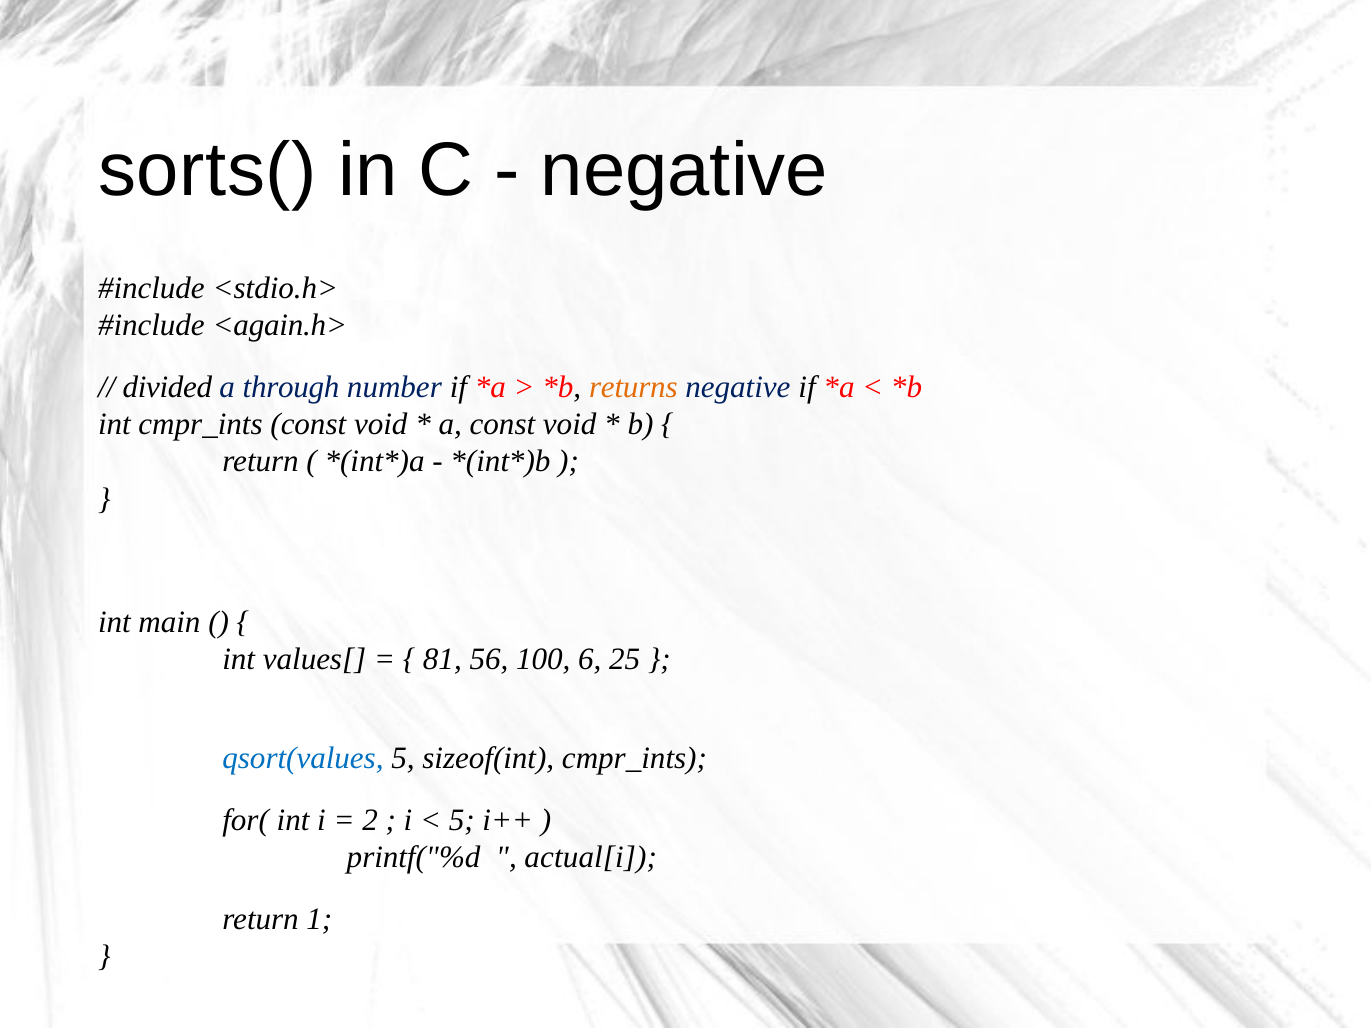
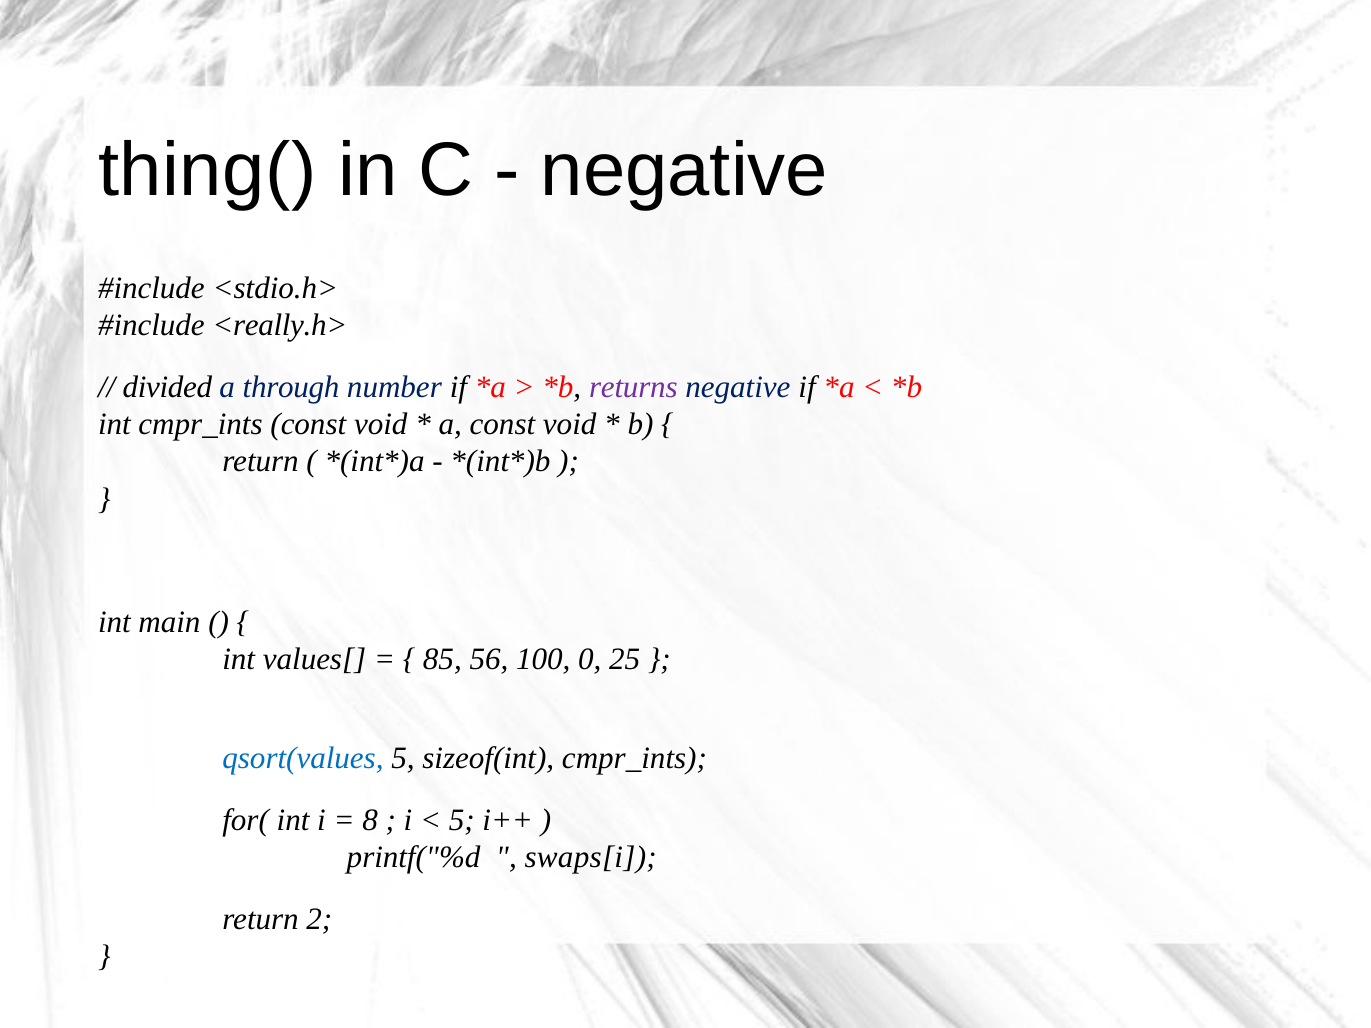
sorts(: sorts( -> thing( (207, 171)
<again.h>: <again.h> -> <really.h> (280, 325)
returns colour: orange -> purple (633, 387)
81: 81 -> 85 (442, 660)
6: 6 -> 0 (590, 660)
2: 2 -> 8 (370, 820)
actual[i: actual[i -> swaps[i (591, 858)
1: 1 -> 2 (319, 919)
